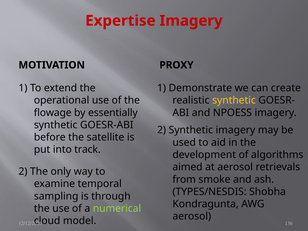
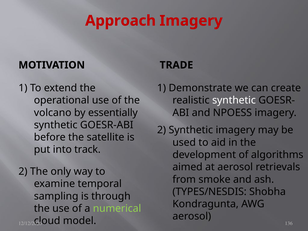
Expertise: Expertise -> Approach (121, 21)
PROXY: PROXY -> TRADE (176, 65)
synthetic colour: yellow -> white (234, 100)
flowage: flowage -> volcano (53, 113)
